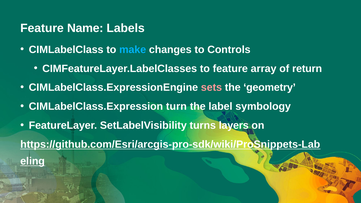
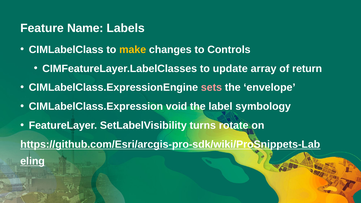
make colour: light blue -> yellow (133, 50)
to feature: feature -> update (230, 69)
geometry: geometry -> envelope (269, 88)
turn: turn -> void (176, 106)
layers: layers -> rotate (234, 125)
